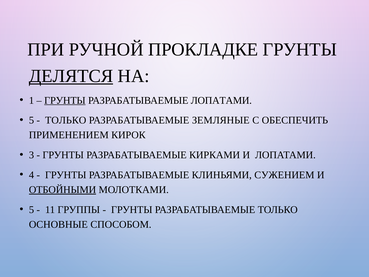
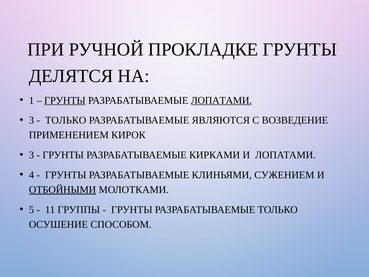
ДЕЛЯТСЯ underline: present -> none (71, 76)
ЛОПАТАМИ underline: none -> present (221, 100)
5: 5 -> 3 (31, 120)
ЗЕМЛЯНЫЕ: ЗЕМЛЯНЫЕ -> ЯВЛЯЮТСЯ (221, 120)
ОБЕСПЕЧИТЬ: ОБЕСПЕЧИТЬ -> ВОЗВЕДЕНИЕ (295, 120)
ОСНОВНЫЕ: ОСНОВНЫЕ -> ОСУШЕНИЕ (58, 224)
